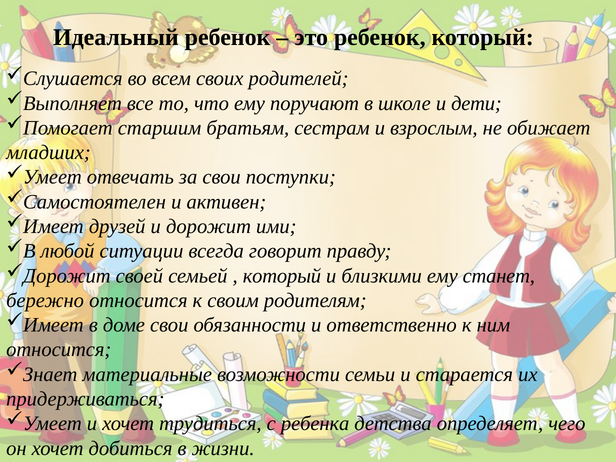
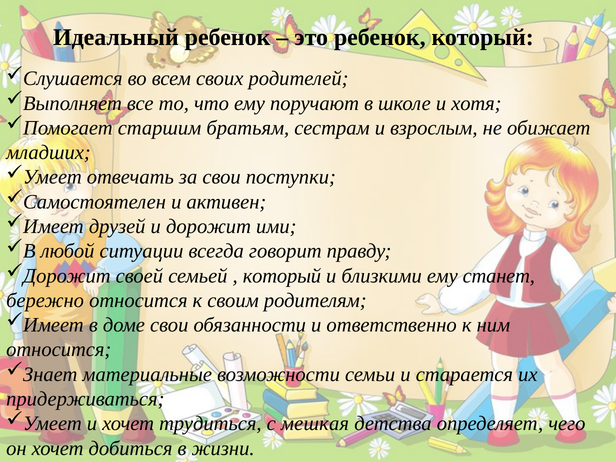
дети: дети -> хотя (476, 103)
ребенка: ребенка -> мешкая (315, 424)
